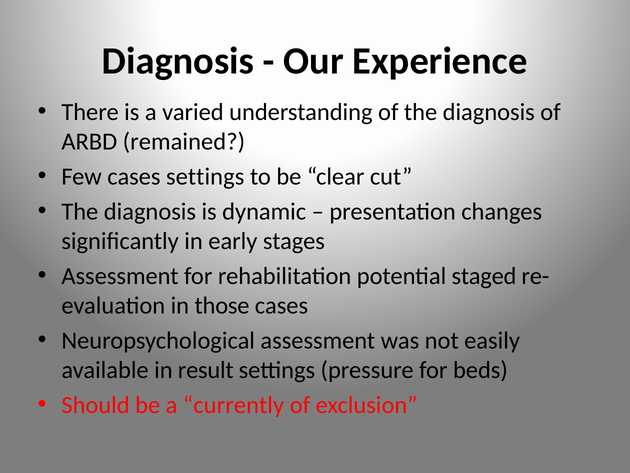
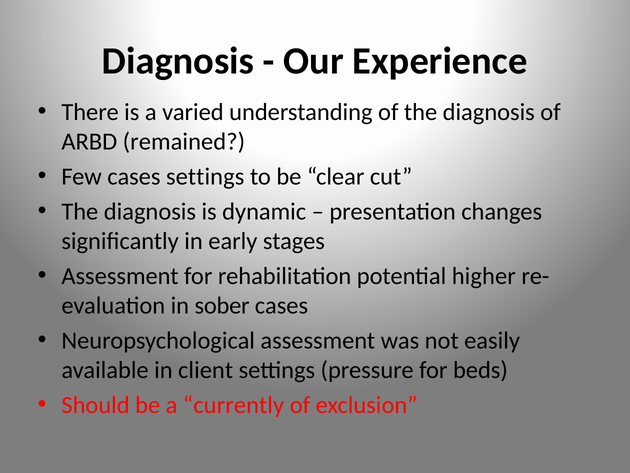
staged: staged -> higher (484, 276)
those: those -> sober (222, 305)
result: result -> client (206, 370)
